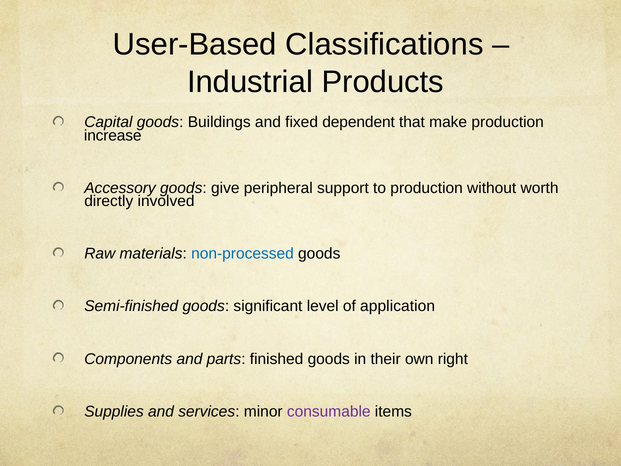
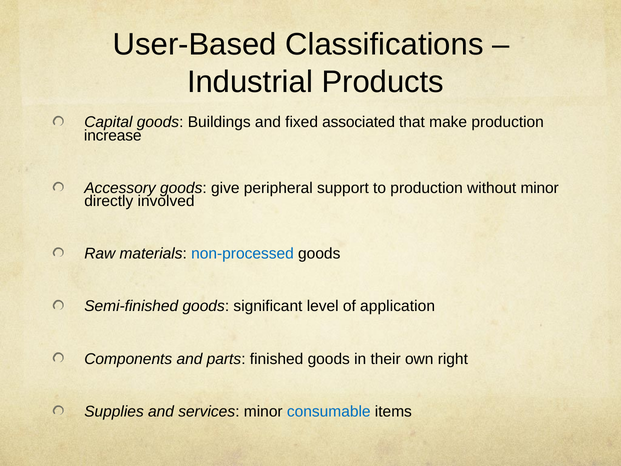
dependent: dependent -> associated (359, 122)
without worth: worth -> minor (540, 188)
consumable colour: purple -> blue (329, 411)
